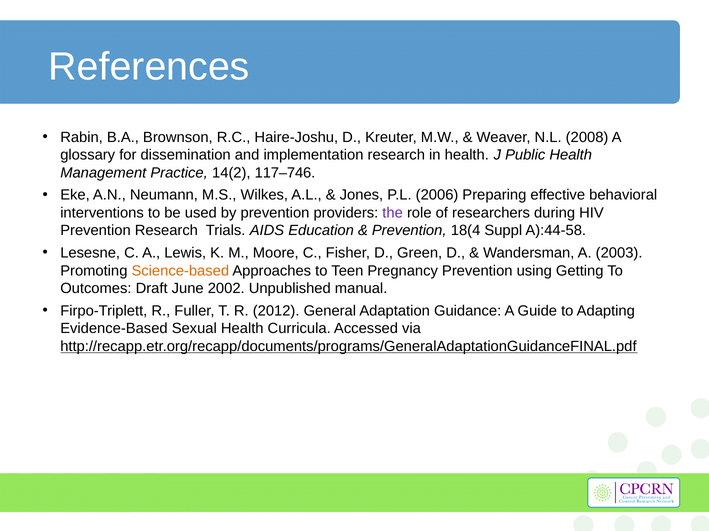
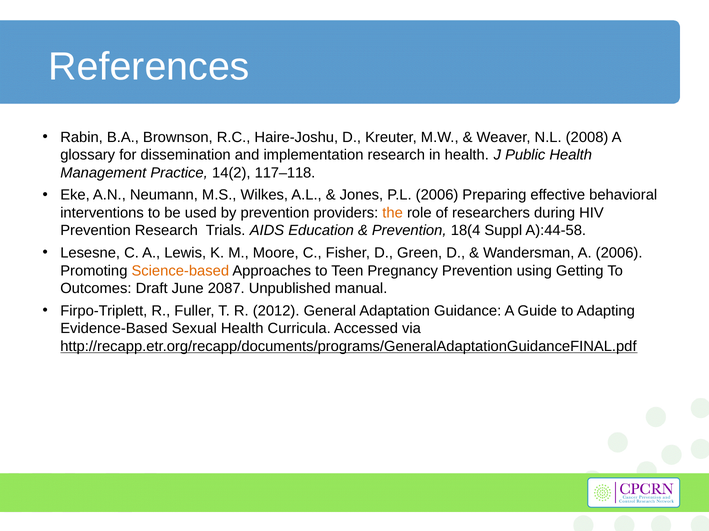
117–746: 117–746 -> 117–118 (285, 173)
the colour: purple -> orange (393, 213)
A 2003: 2003 -> 2006 (619, 253)
2002: 2002 -> 2087 (226, 289)
